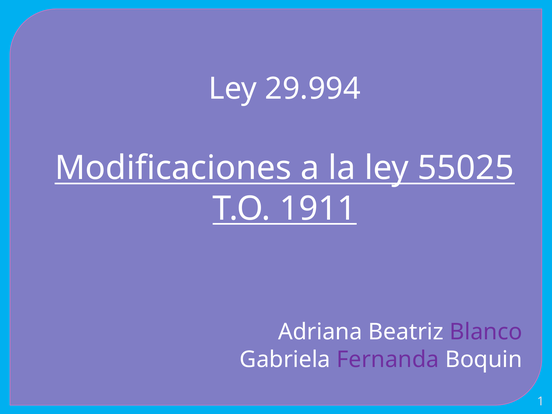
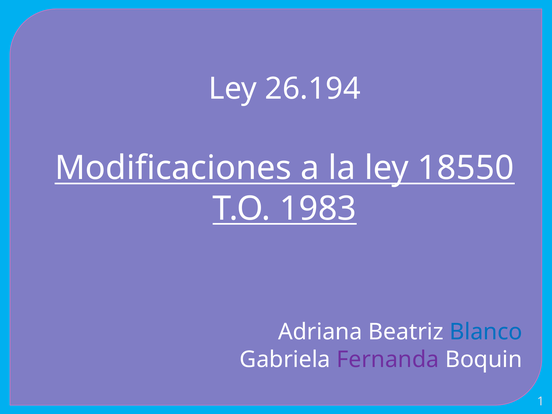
29.994: 29.994 -> 26.194 (313, 89)
55025: 55025 -> 18550 (466, 168)
1911: 1911 -> 1983 (318, 209)
Blanco colour: purple -> blue (486, 332)
